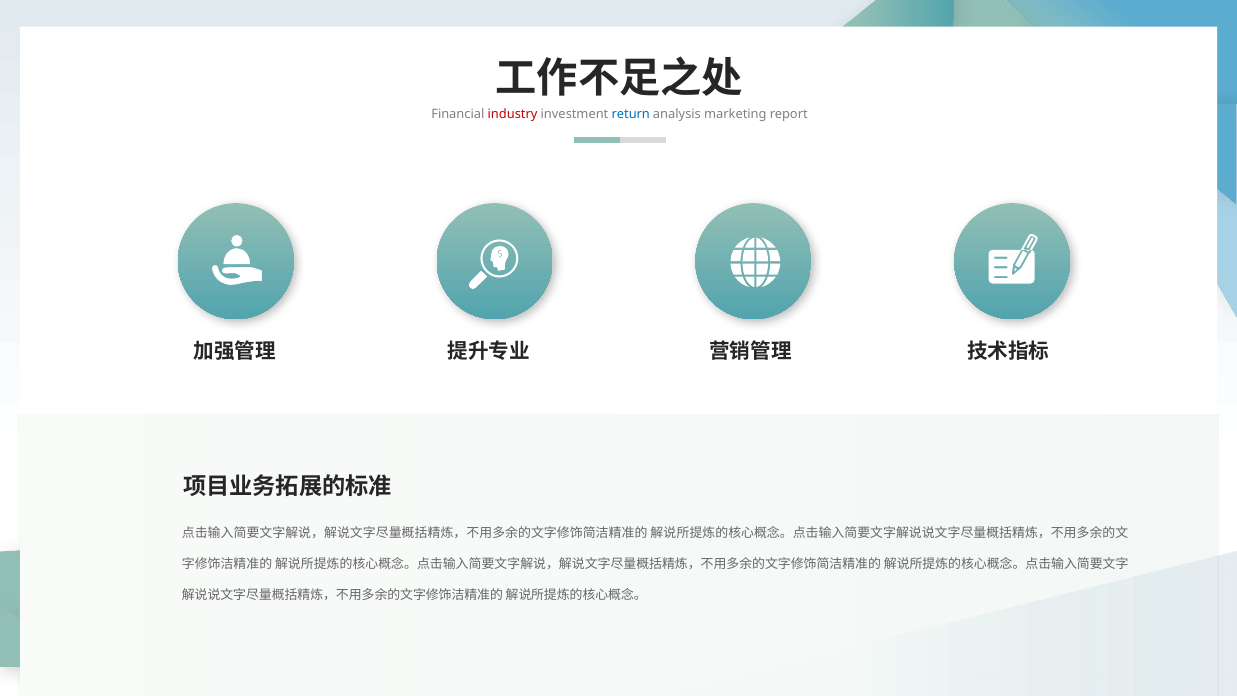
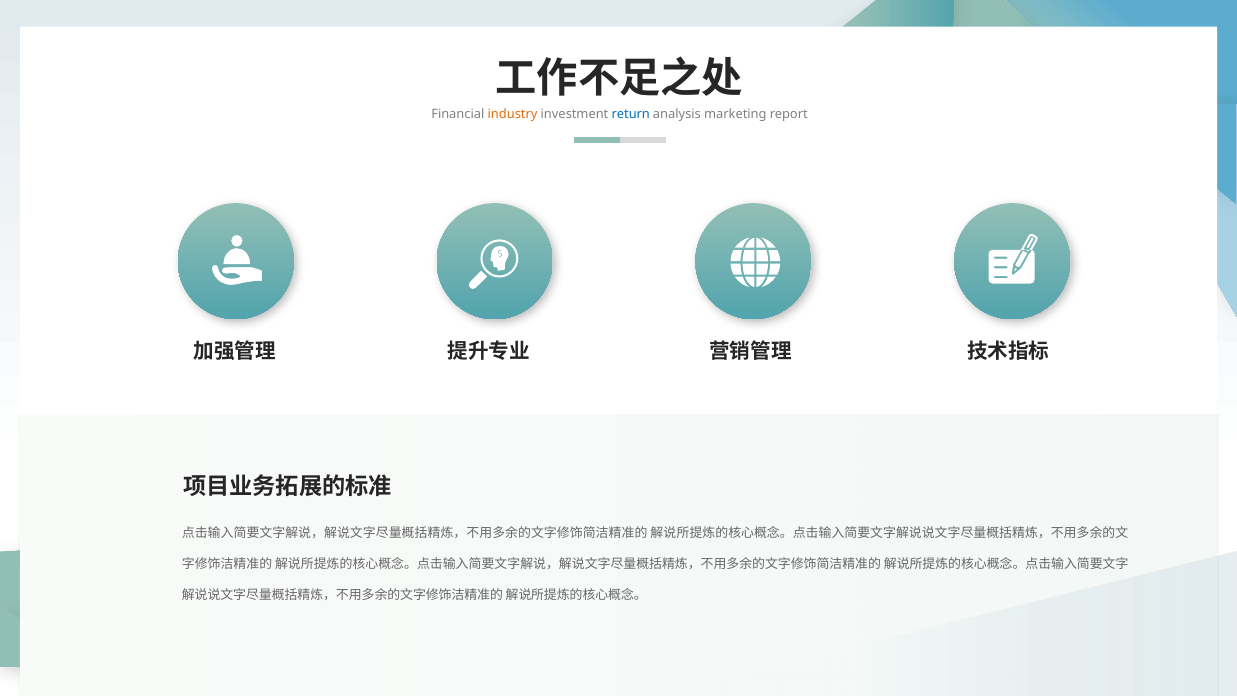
industry colour: red -> orange (513, 114)
